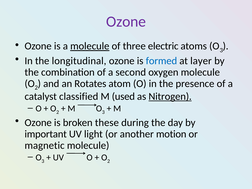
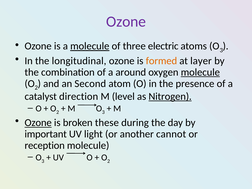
formed colour: blue -> orange (161, 61)
second: second -> around (131, 72)
molecule underline: none -> present (200, 72)
Rotates: Rotates -> Second (90, 84)
classified: classified -> direction (79, 96)
used: used -> level (123, 96)
Ozone underline: none -> present (38, 123)
motion: motion -> cannot (171, 134)
magnetic: magnetic -> reception (45, 145)
